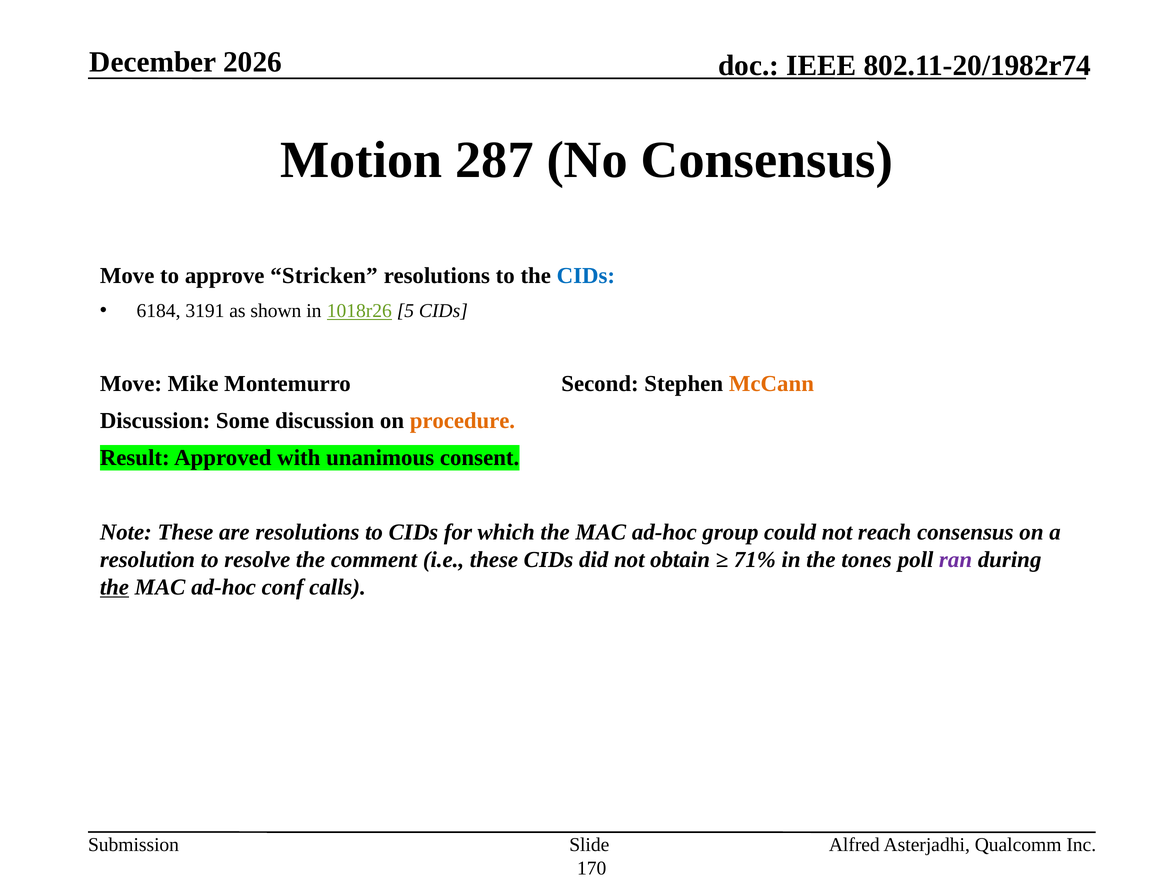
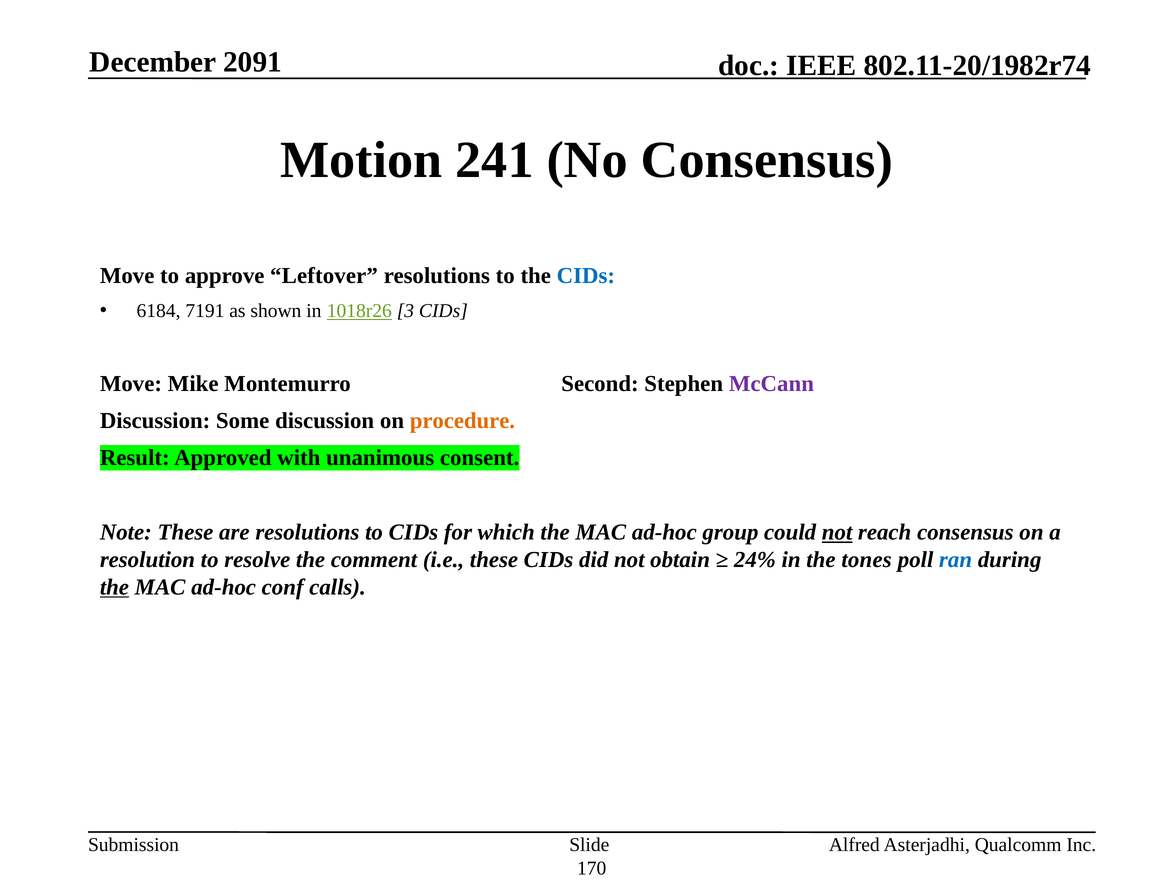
2026: 2026 -> 2091 (253, 62)
287: 287 -> 241 (494, 160)
Stricken: Stricken -> Leftover (324, 276)
3191: 3191 -> 7191 (205, 311)
5: 5 -> 3 (405, 311)
McCann colour: orange -> purple (771, 383)
not underline: none -> present (837, 532)
71%: 71% -> 24% (755, 559)
ran colour: purple -> blue (956, 559)
